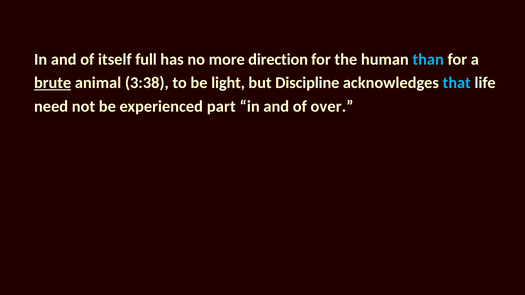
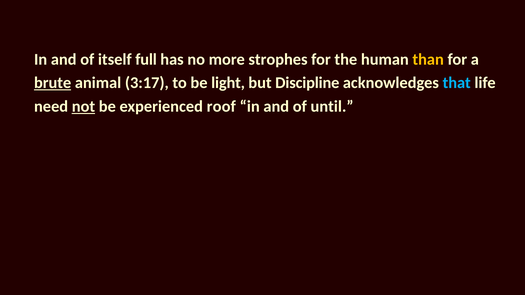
direction: direction -> strophes (278, 59)
than colour: light blue -> yellow (428, 59)
3:38: 3:38 -> 3:17 (147, 83)
not underline: none -> present (83, 107)
part: part -> roof (221, 107)
over: over -> until (332, 107)
